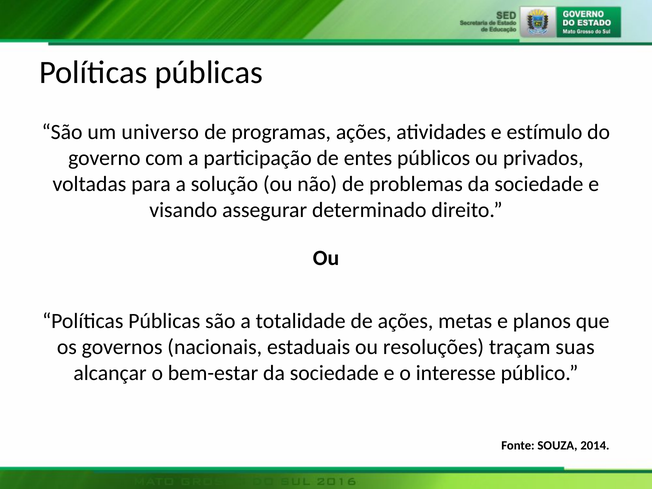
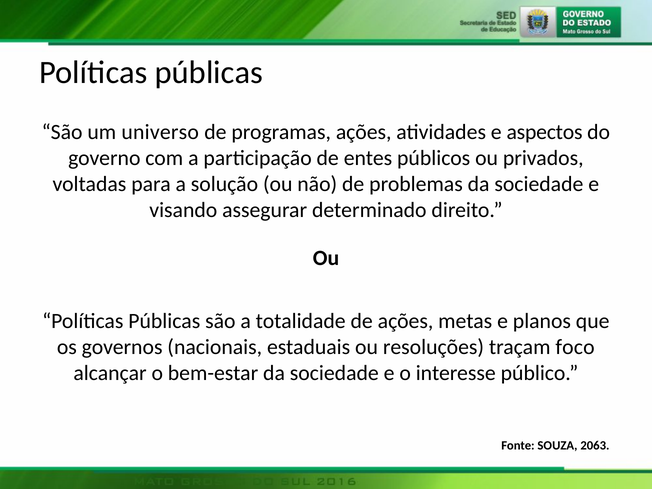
estímulo: estímulo -> aspectos (545, 132)
suas: suas -> foco (575, 347)
2014: 2014 -> 2063 (595, 445)
